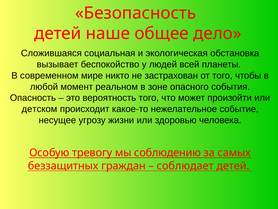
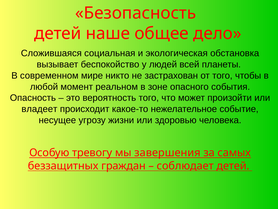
детском: детском -> владеет (39, 109)
соблюдению: соблюдению -> завершения (167, 152)
